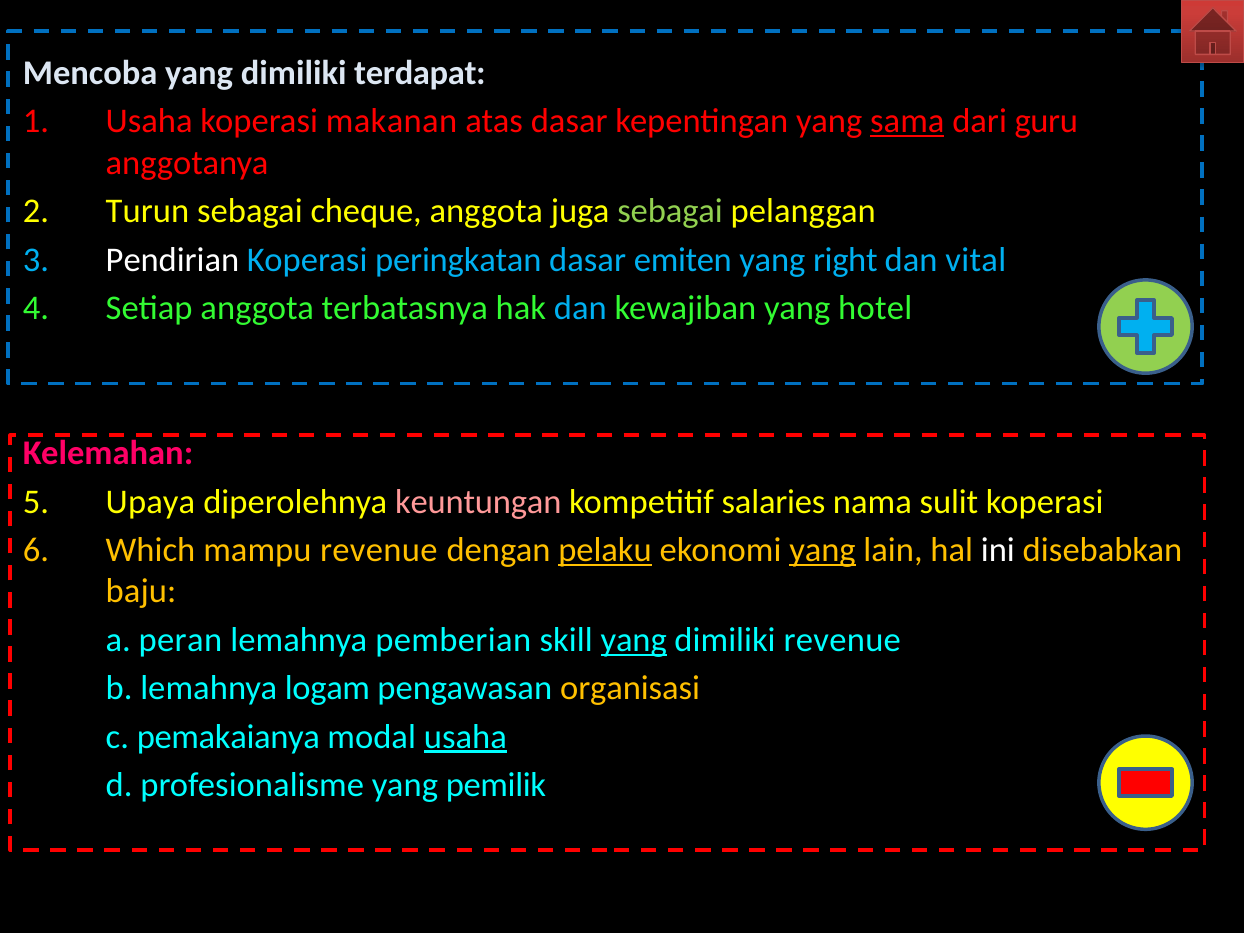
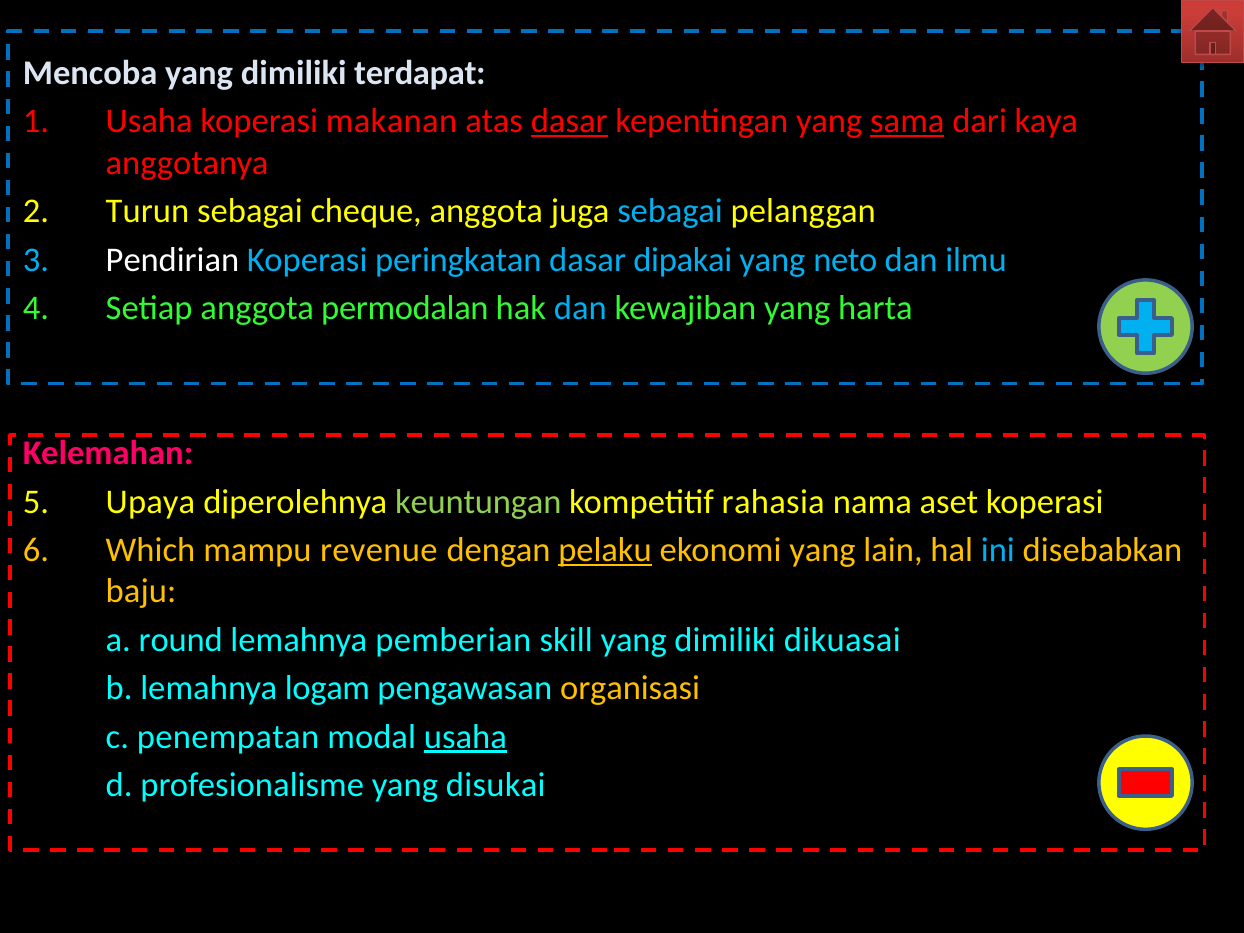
dasar underline: none -> present (569, 121)
guru: guru -> kaya (1046, 121)
sebagai colour: light green -> light blue (670, 211)
emiten: emiten -> dipakai (683, 260)
right: right -> neto (845, 260)
vital: vital -> ilmu (976, 260)
terbatasnya: terbatasnya -> permodalan (405, 308)
hotel: hotel -> harta (875, 308)
keuntungan colour: pink -> light green (478, 502)
salaries: salaries -> rahasia (773, 502)
sulit: sulit -> aset (949, 502)
yang underline: present -> none (823, 550)
ini colour: white -> light blue (998, 550)
peran: peran -> round (181, 640)
yang underline: present -> none (634, 640)
dimiliki revenue: revenue -> dikuasai (842, 640)
pemakaianya: pemakaianya -> penempatan (228, 737)
pemilik: pemilik -> disukai (496, 785)
